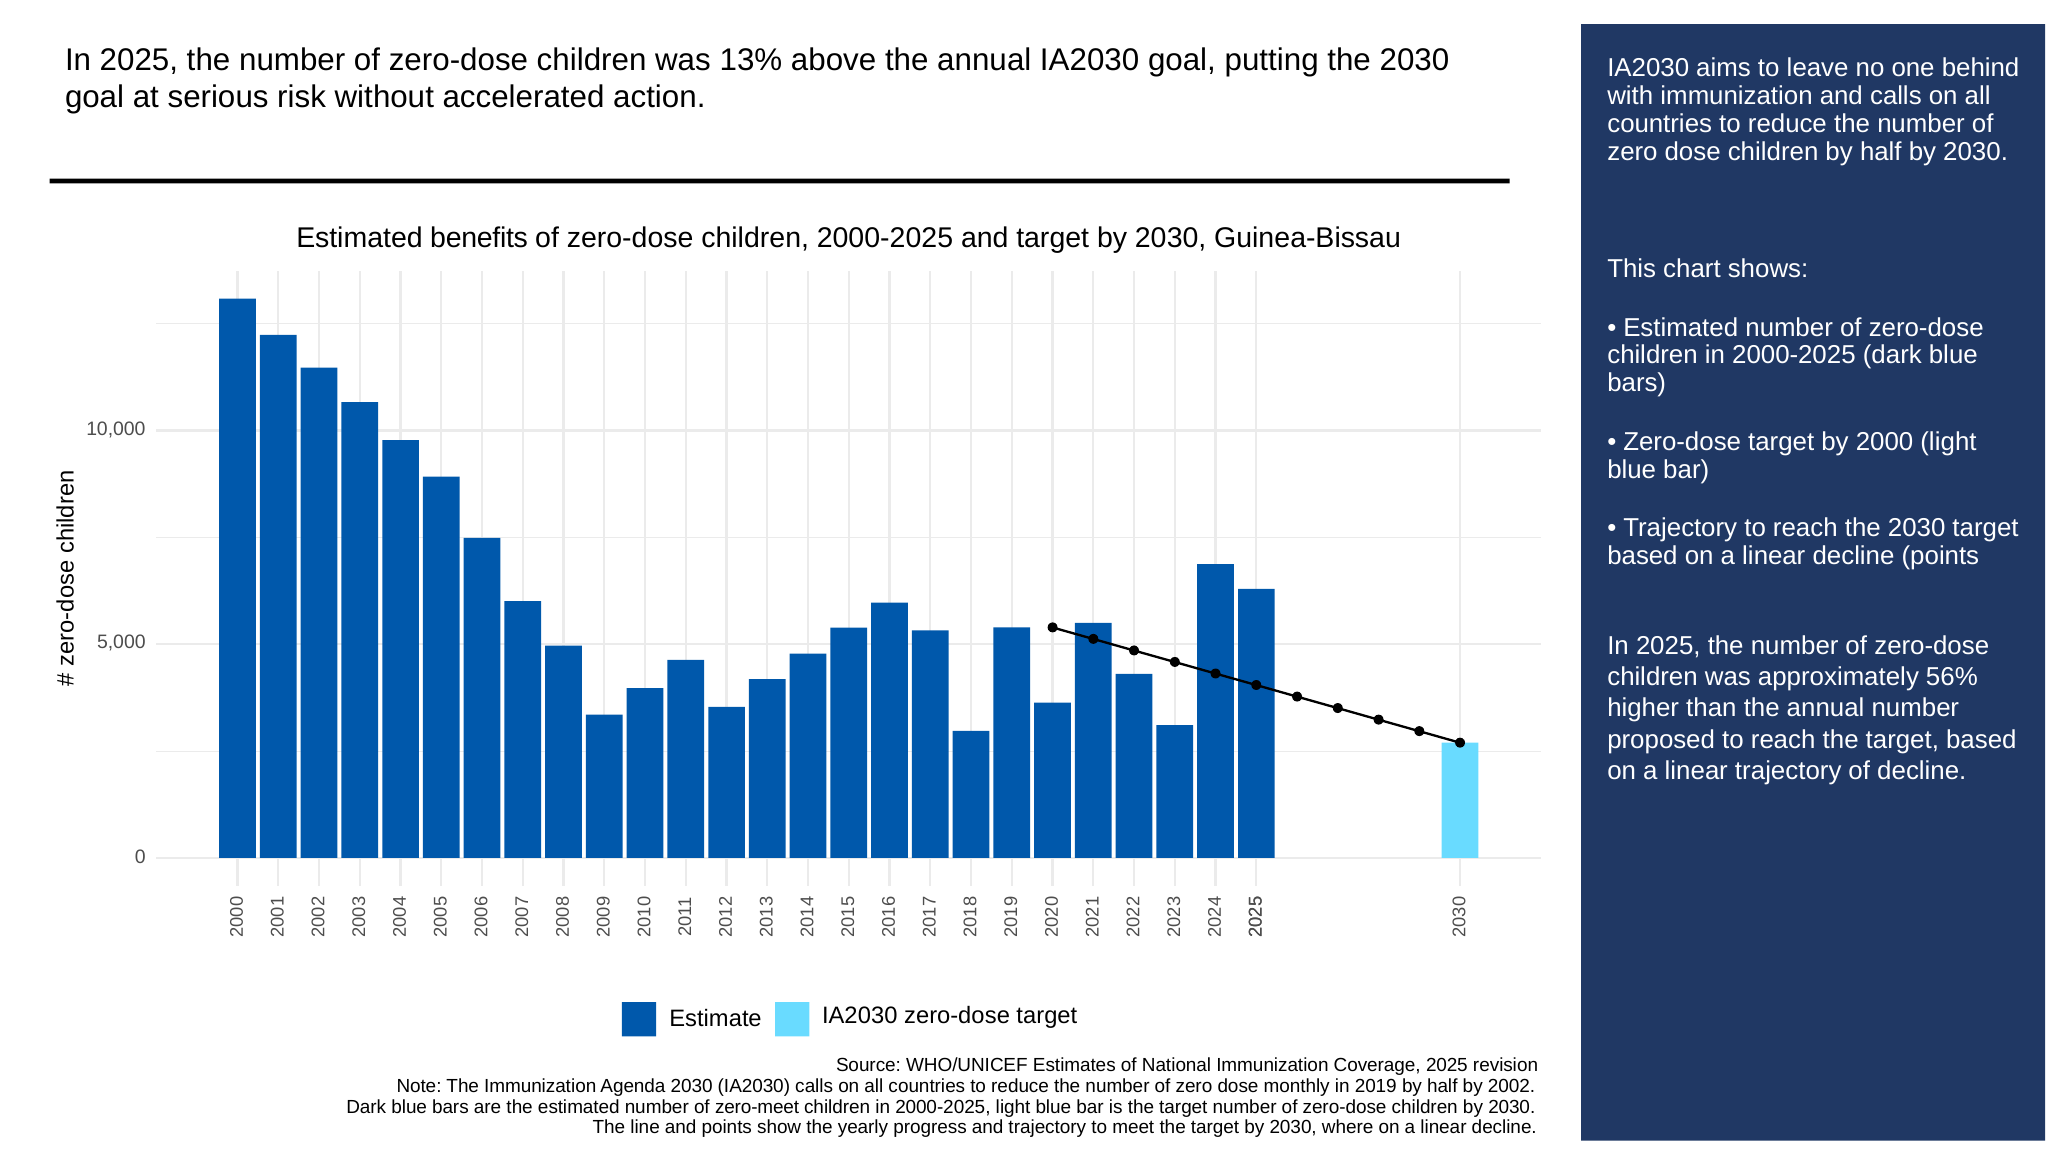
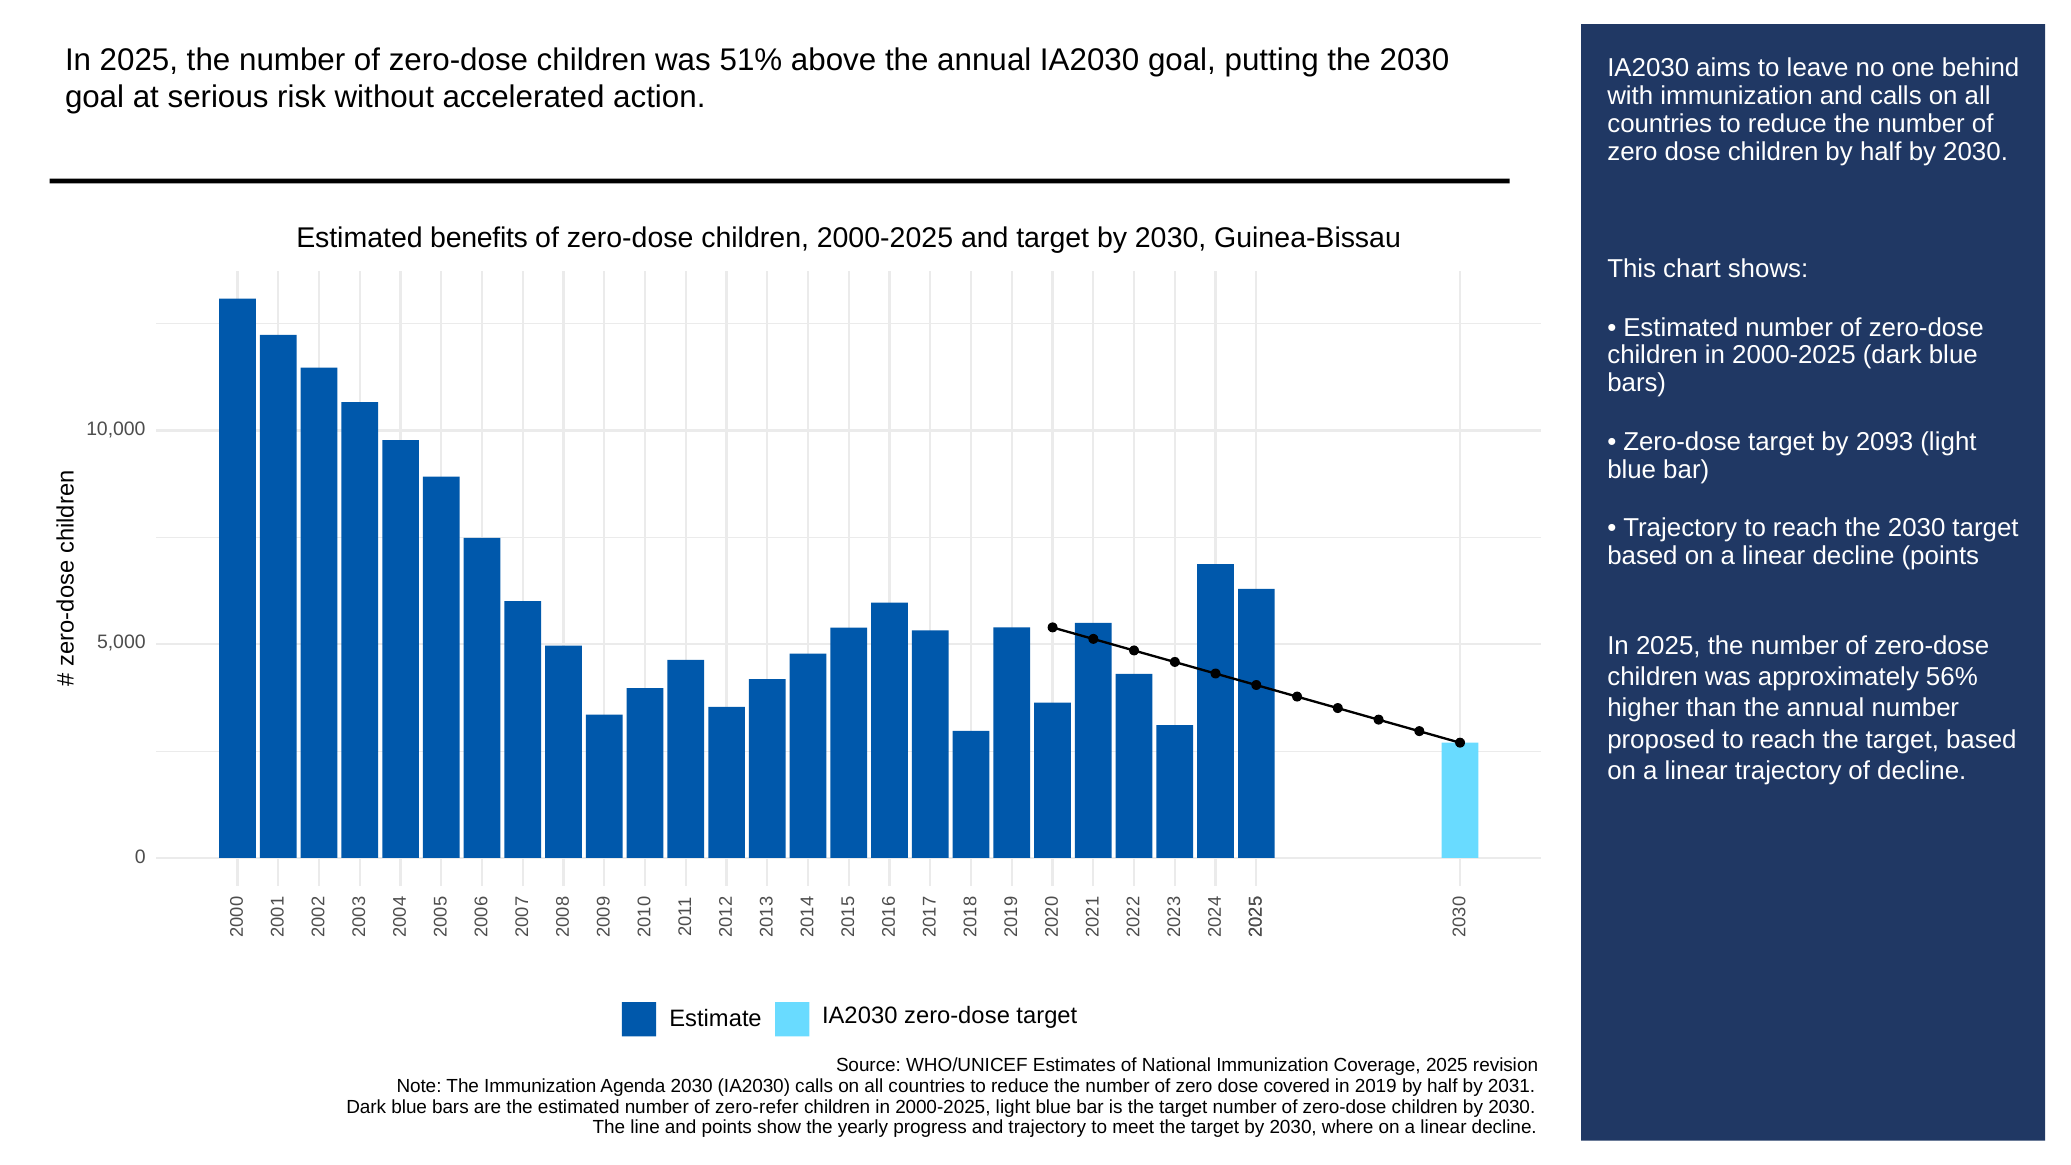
13%: 13% -> 51% (751, 60)
2000: 2000 -> 2093 (1885, 442)
monthly: monthly -> covered (1297, 1086)
2002: 2002 -> 2031 (1512, 1086)
zero-meet: zero-meet -> zero-refer (757, 1107)
